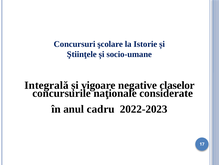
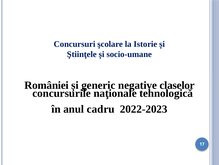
Integrală: Integrală -> României (47, 85)
vigoare: vigoare -> generic (98, 85)
considerate: considerate -> tehnologică (166, 93)
